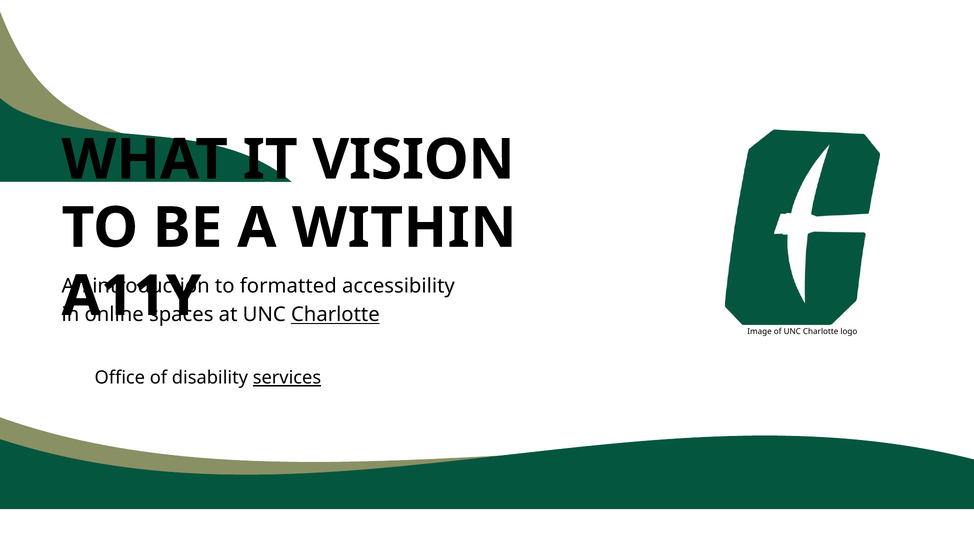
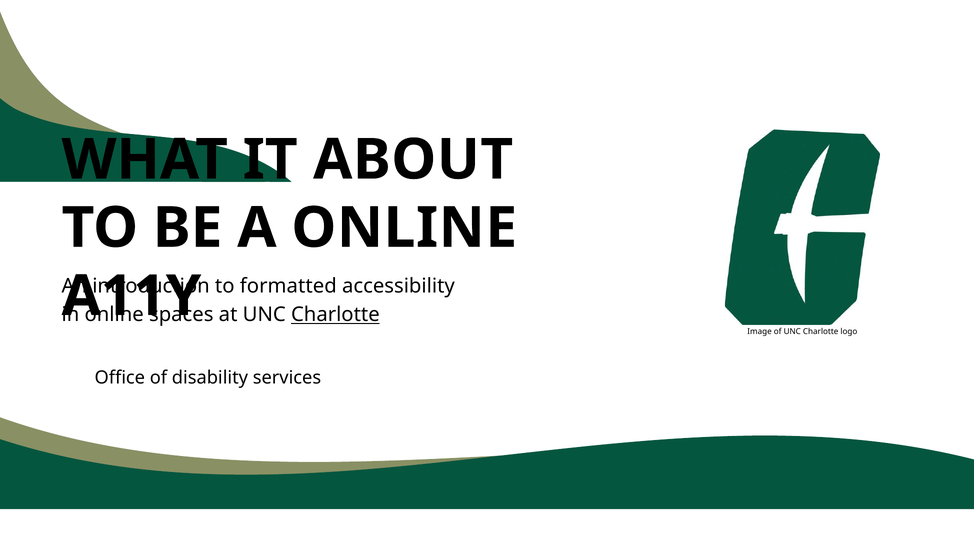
VISION: VISION -> ABOUT (413, 160)
A WITHIN: WITHIN -> ONLINE (404, 228)
services underline: present -> none (287, 378)
